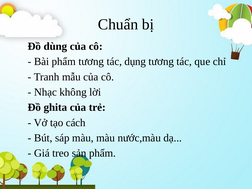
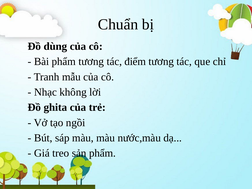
dụng: dụng -> điểm (135, 62)
cách: cách -> ngồi (76, 123)
